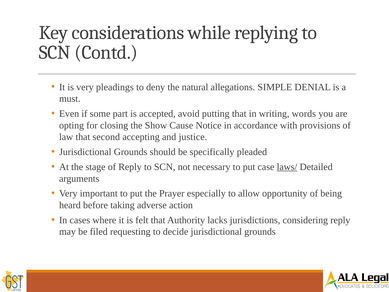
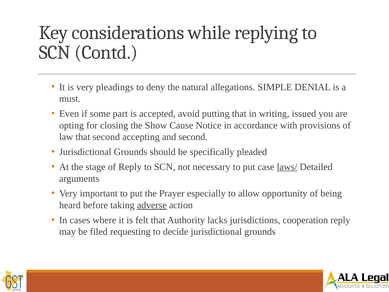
words: words -> issued (304, 114)
and justice: justice -> second (193, 137)
adverse underline: none -> present (152, 205)
considering: considering -> cooperation (305, 220)
